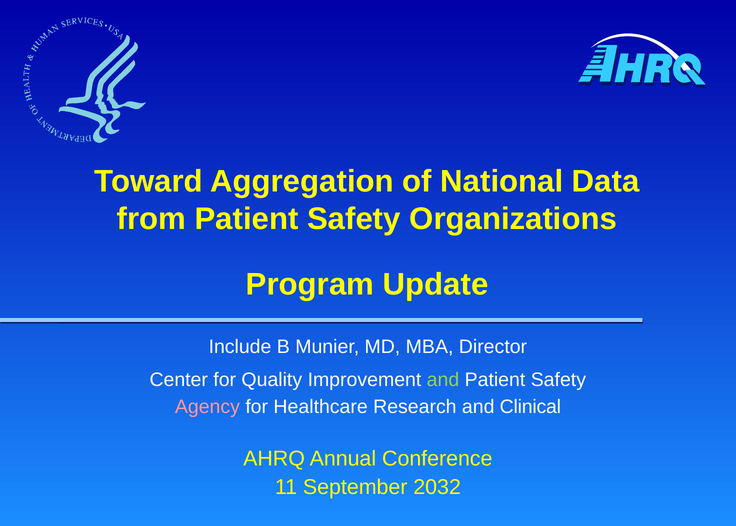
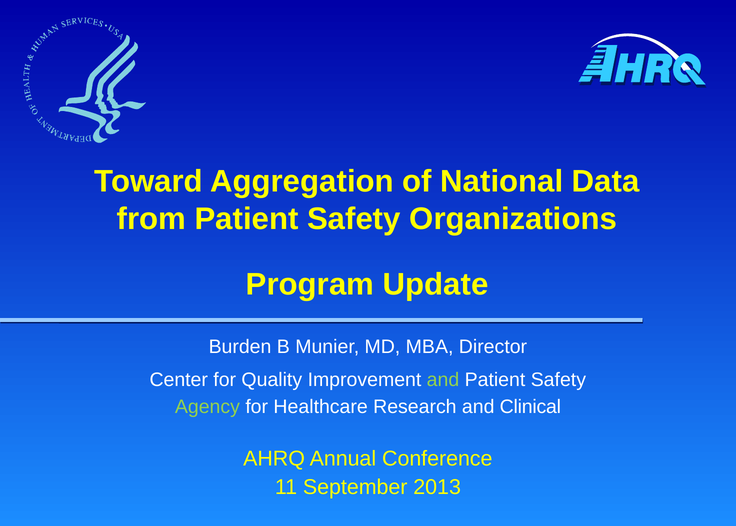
Include: Include -> Burden (240, 347)
Agency colour: pink -> light green (207, 406)
2032: 2032 -> 2013 (437, 487)
